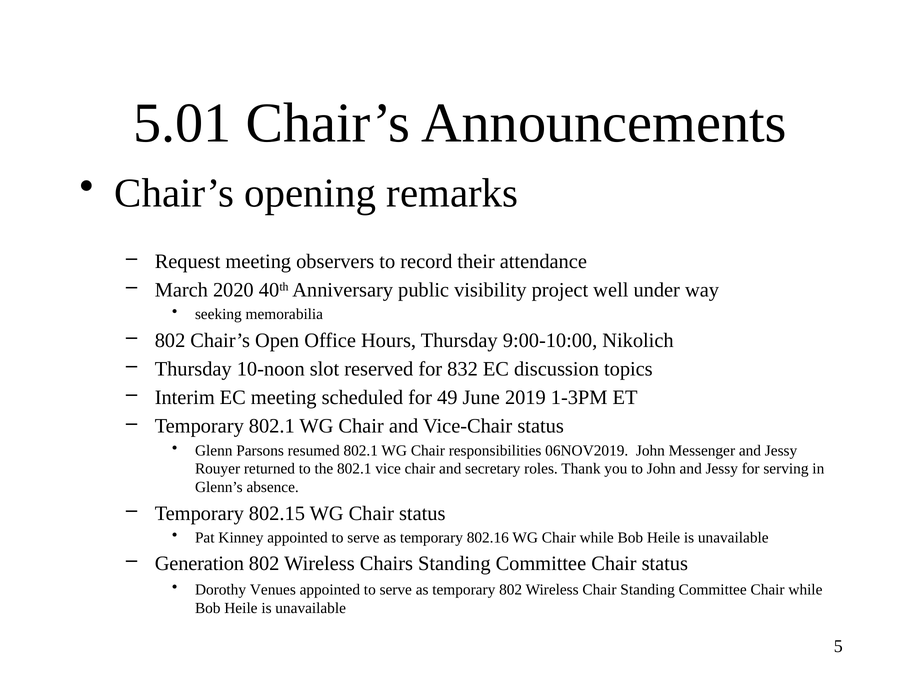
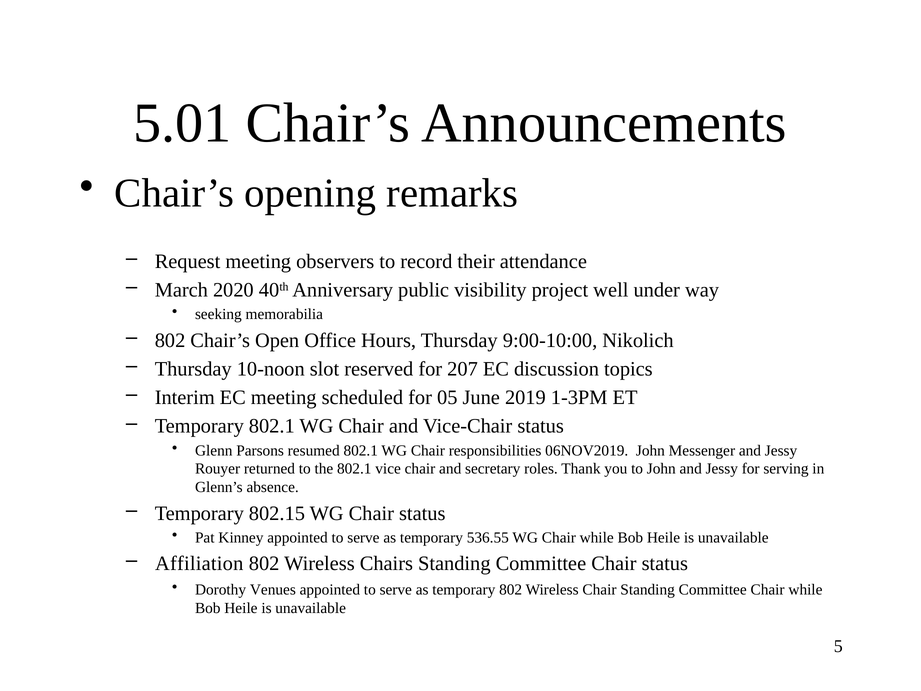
832: 832 -> 207 (463, 369)
49: 49 -> 05 (447, 397)
802.16: 802.16 -> 536.55 (488, 537)
Generation: Generation -> Affiliation (199, 563)
